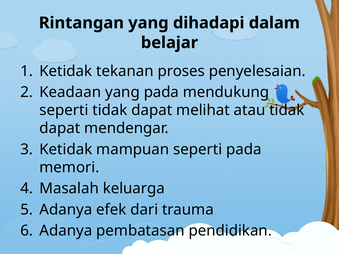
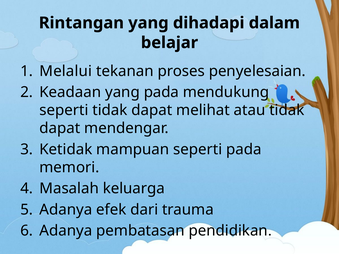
Ketidak: Ketidak -> Melalui (66, 71)
